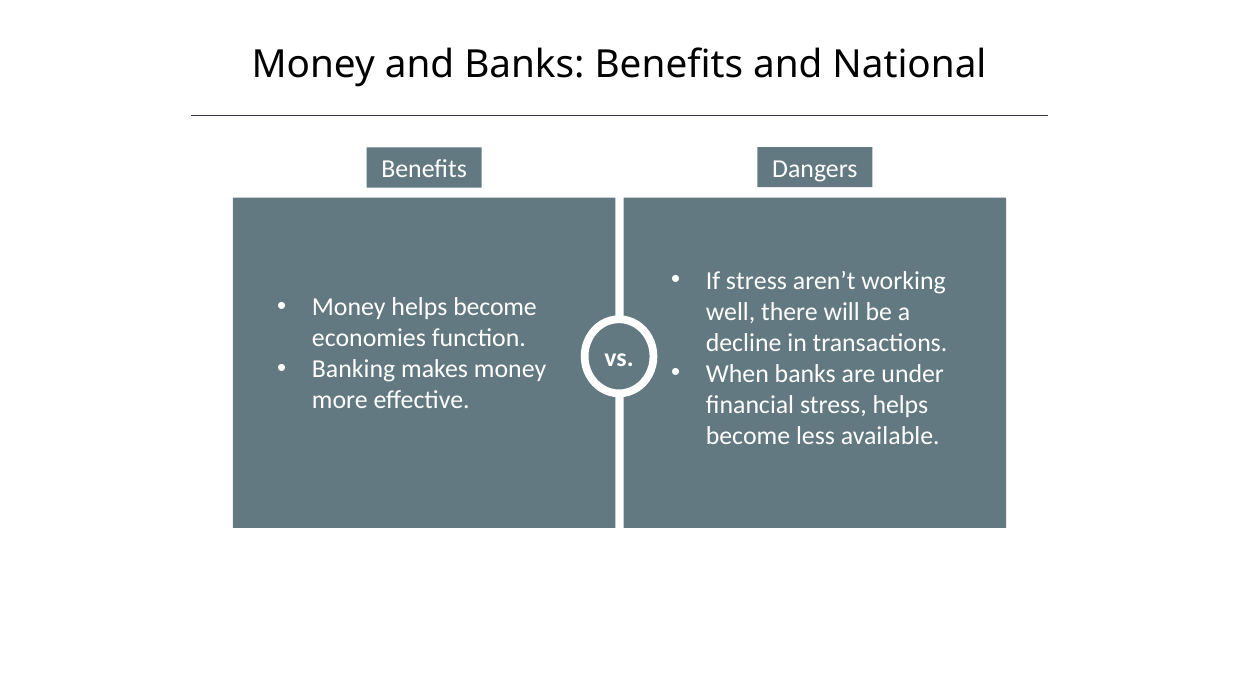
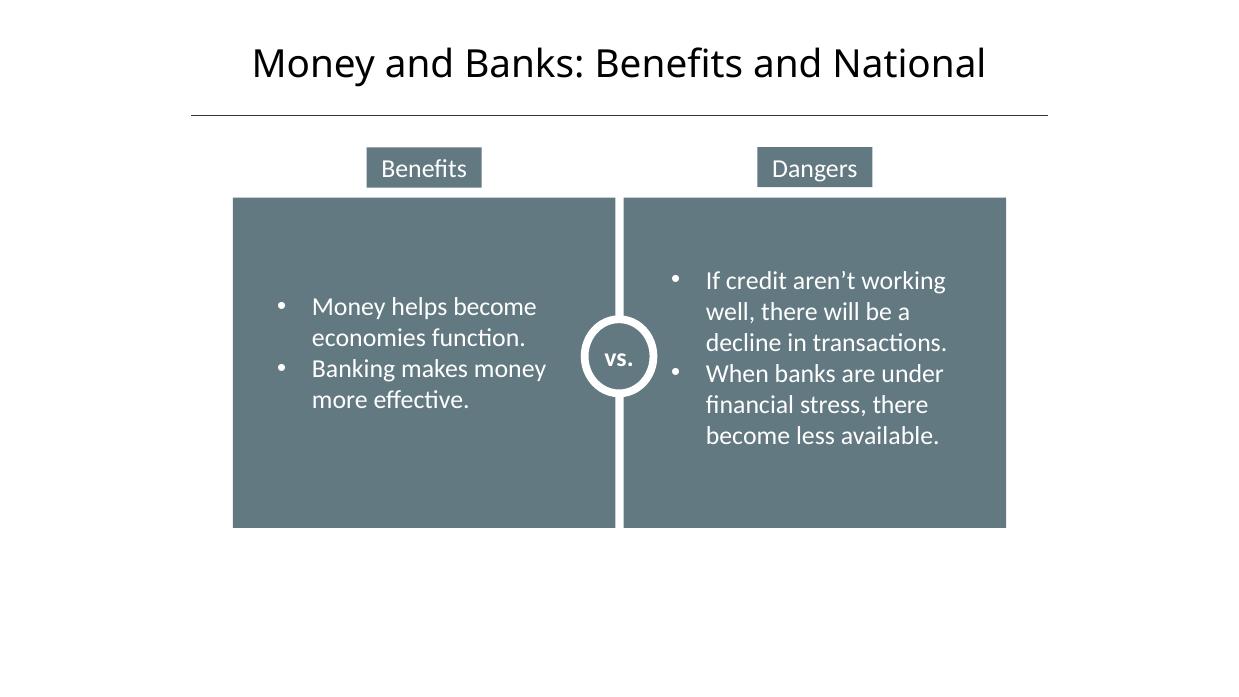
If stress: stress -> credit (757, 281)
stress helps: helps -> there (901, 405)
